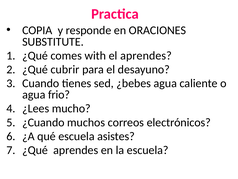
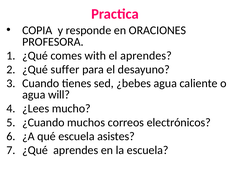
SUBSTITUTE: SUBSTITUTE -> PROFESORA (53, 42)
cubrir: cubrir -> suffer (65, 69)
frio: frio -> will (59, 94)
